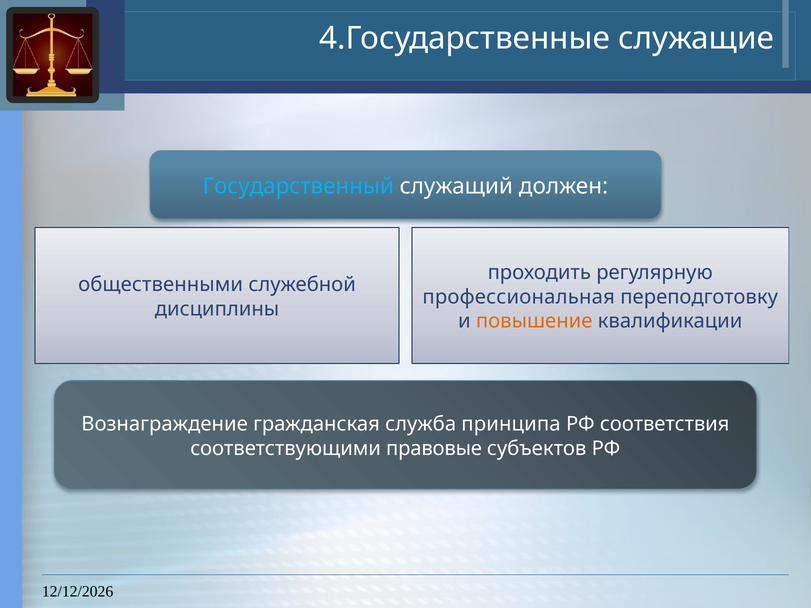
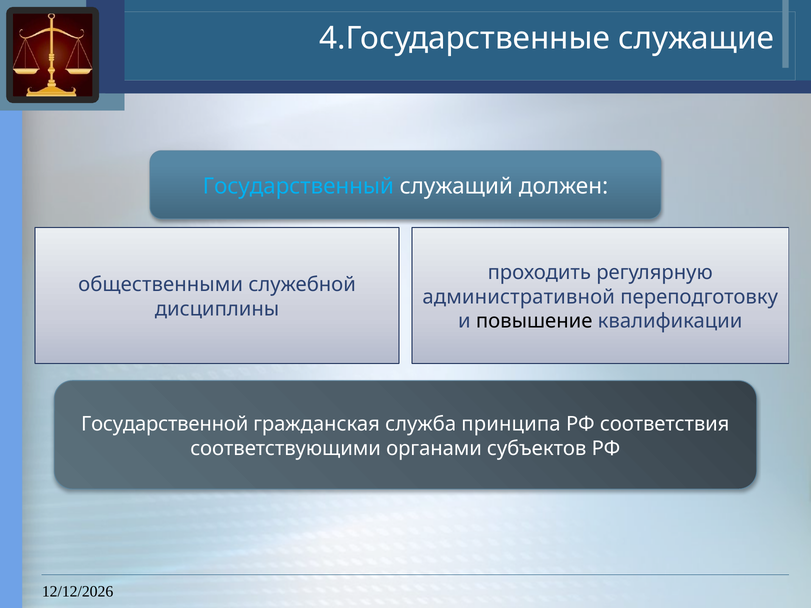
профессиональная: профессиональная -> административной (519, 297)
повышение colour: orange -> black (534, 321)
Вознаграждение: Вознаграждение -> Государственной (165, 424)
правовые: правовые -> органами (434, 449)
